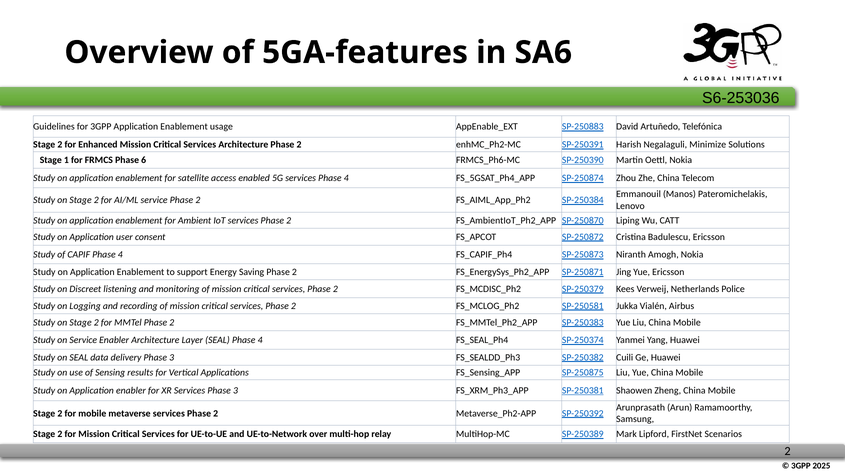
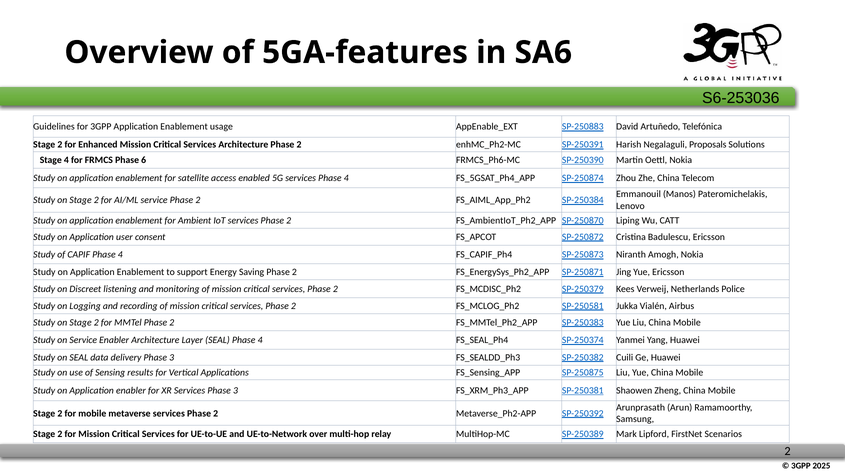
Minimize: Minimize -> Proposals (708, 145)
Stage 1: 1 -> 4 (66, 160)
